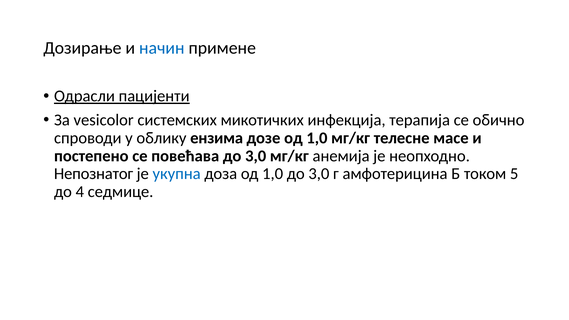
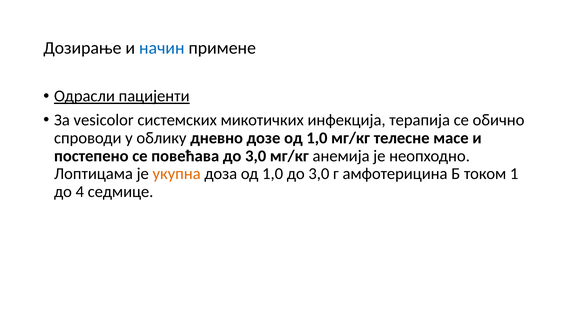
ензима: ензима -> дневно (217, 138)
Непознатог: Непознатог -> Лоптицама (93, 174)
укупна colour: blue -> orange (177, 174)
5: 5 -> 1 (514, 174)
